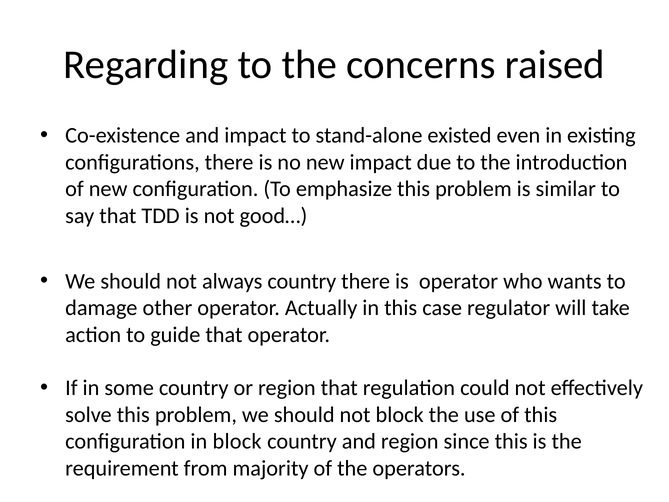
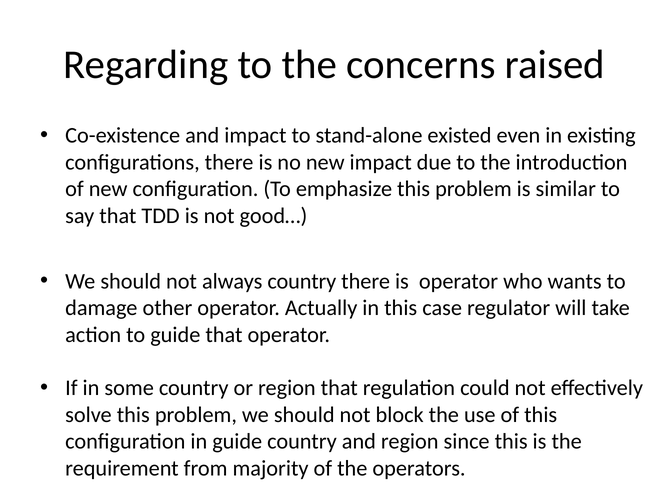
in block: block -> guide (237, 441)
